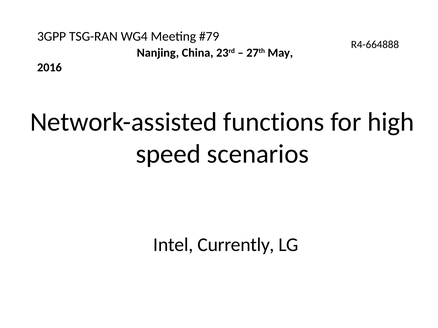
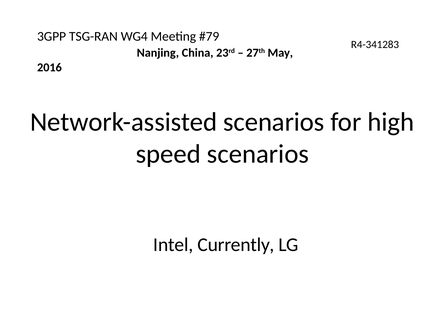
R4-664888: R4-664888 -> R4-341283 (375, 44)
Network-assisted functions: functions -> scenarios (274, 122)
